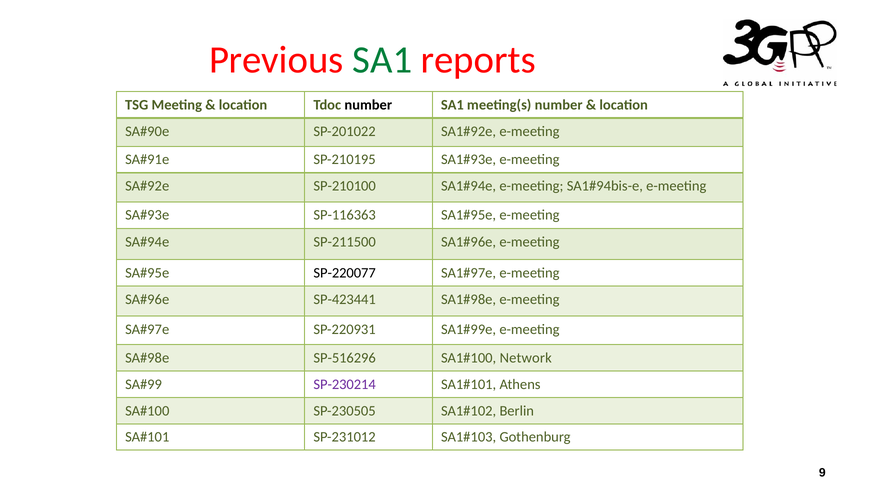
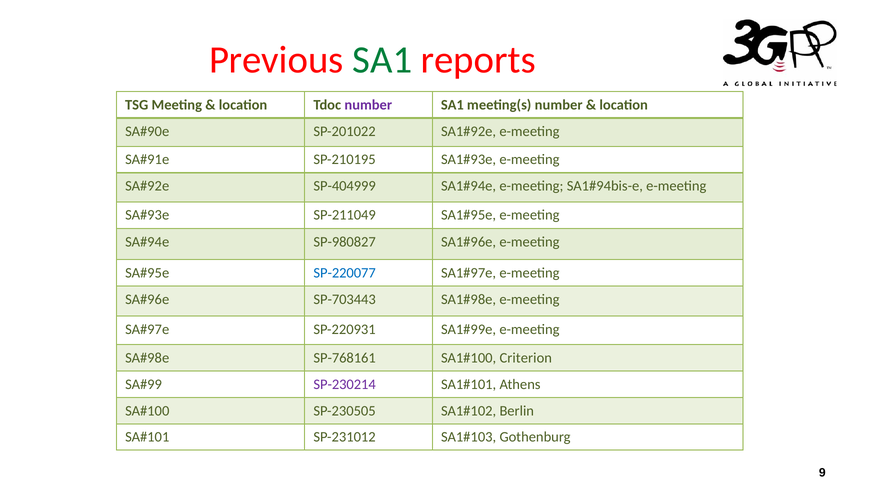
number colour: black -> purple (368, 105)
SP-210100: SP-210100 -> SP-404999 (345, 186)
SP-116363: SP-116363 -> SP-211049 (345, 215)
SP-211500: SP-211500 -> SP-980827 (345, 242)
SP-220077 colour: black -> blue (345, 273)
SP-423441: SP-423441 -> SP-703443 (345, 299)
SP-516296: SP-516296 -> SP-768161 (345, 358)
Network: Network -> Criterion (526, 358)
